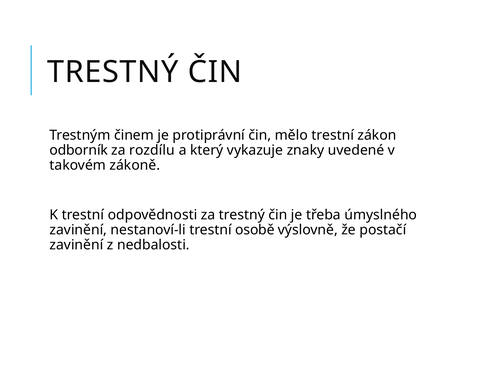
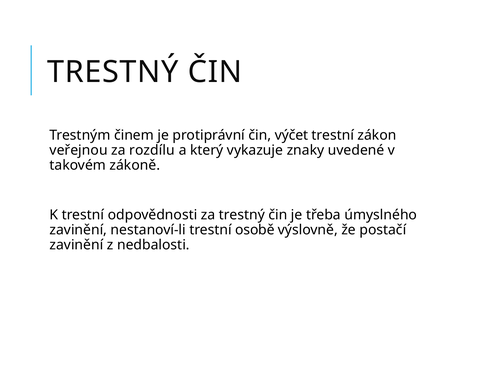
mělo: mělo -> výčet (291, 135)
odborník: odborník -> veřejnou (79, 150)
